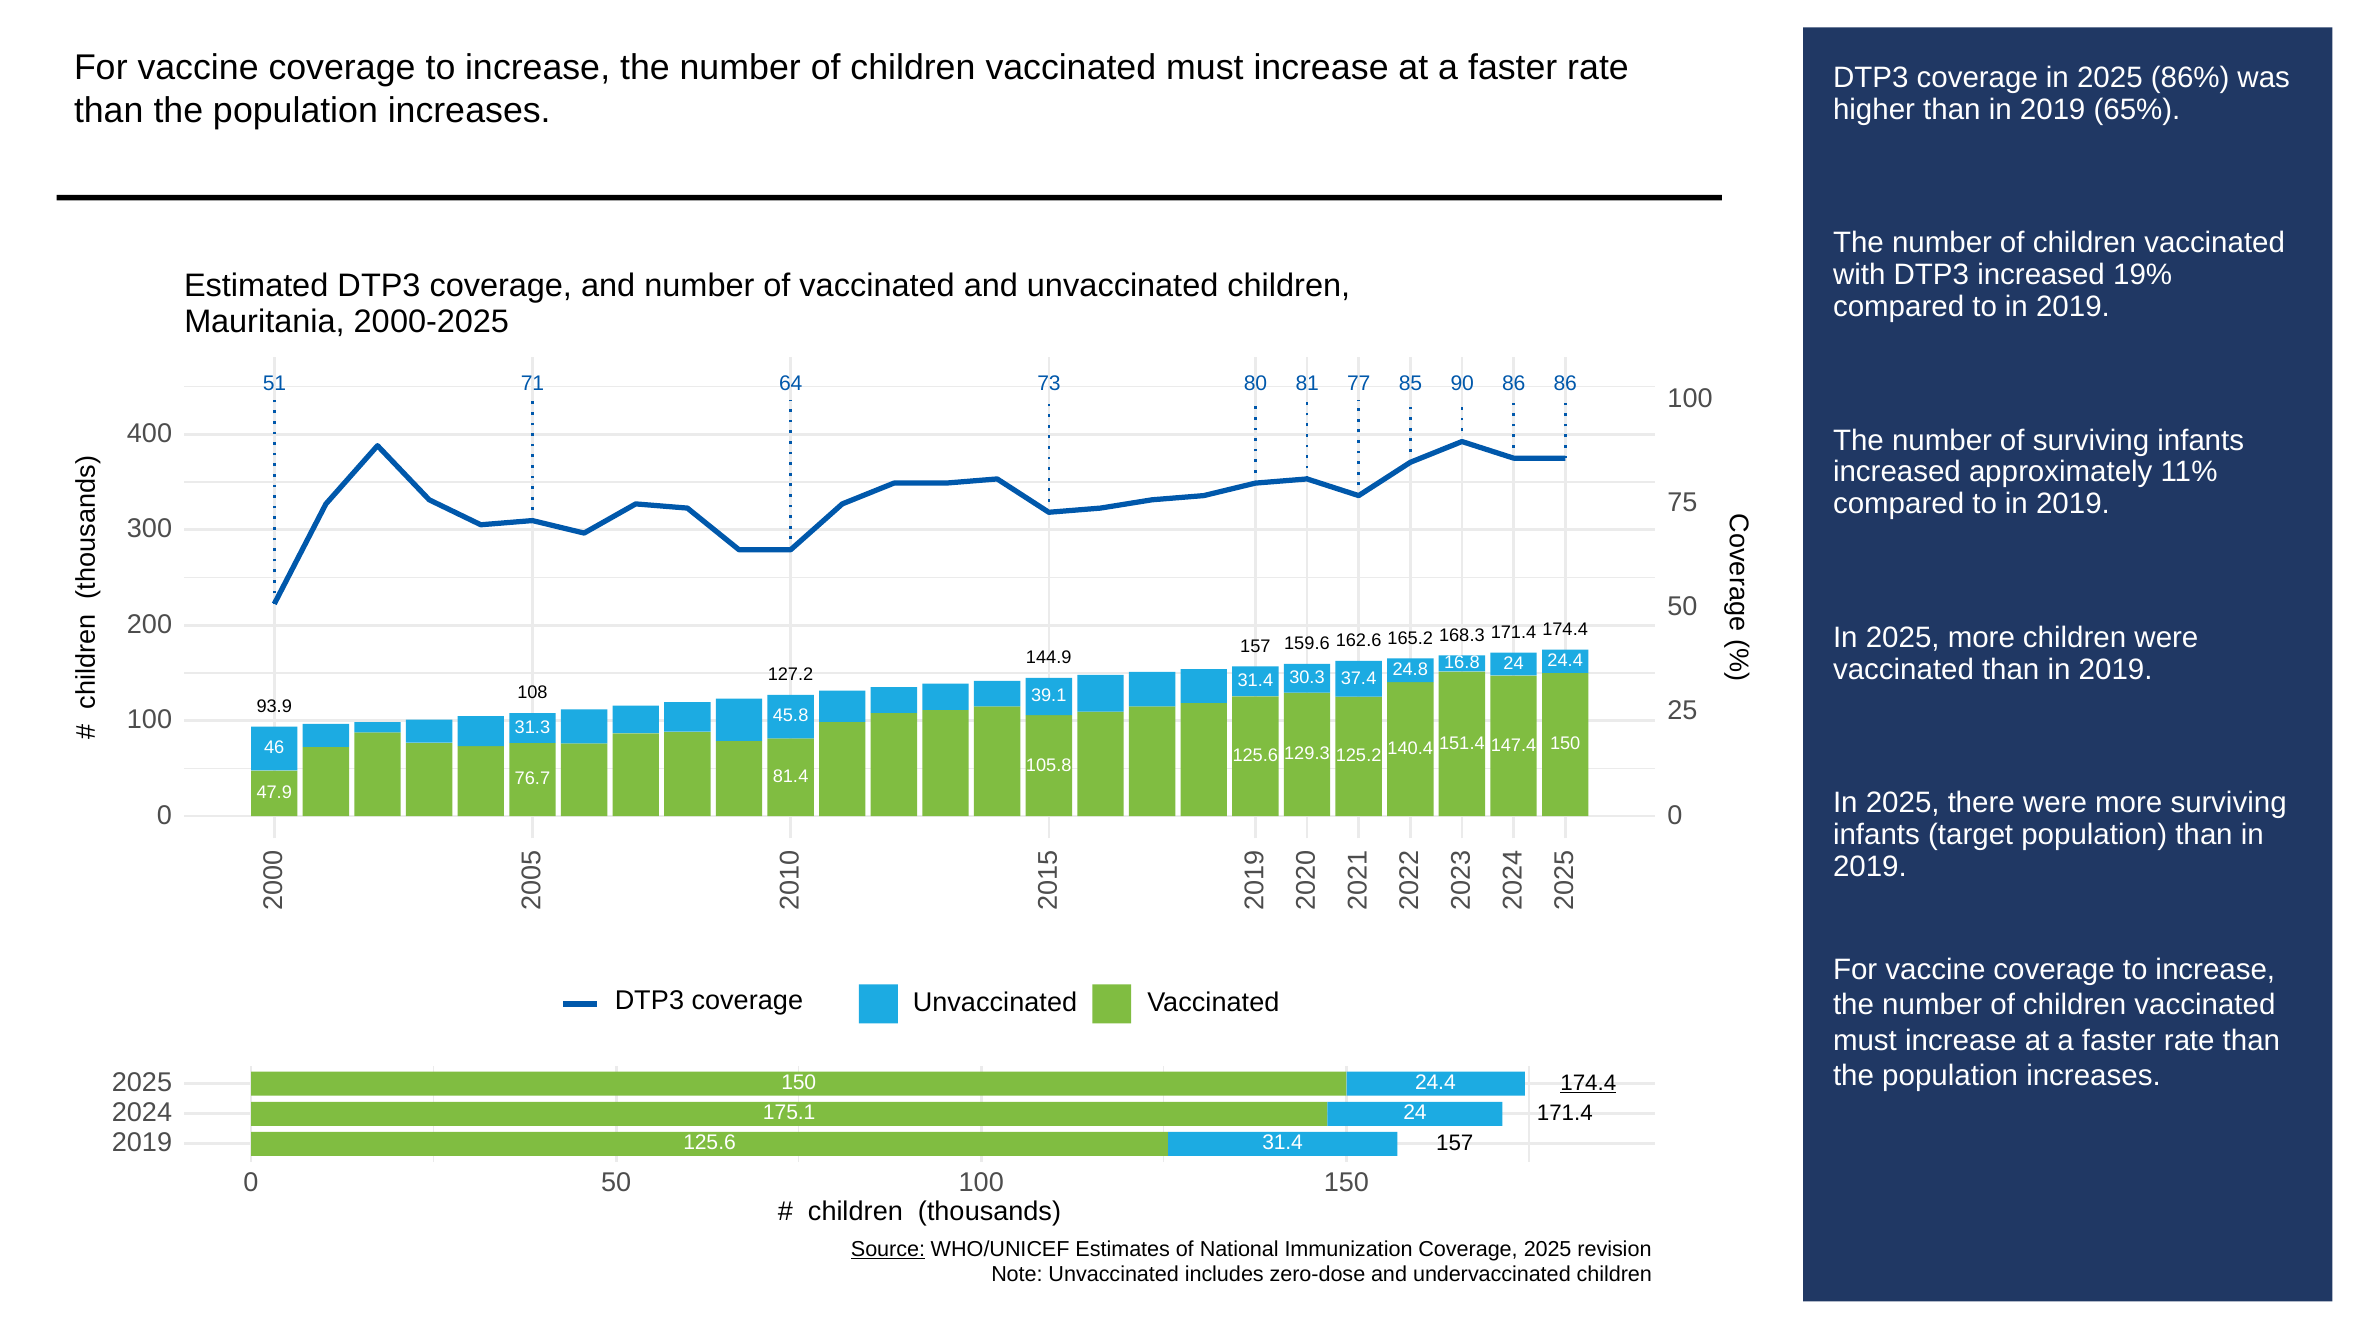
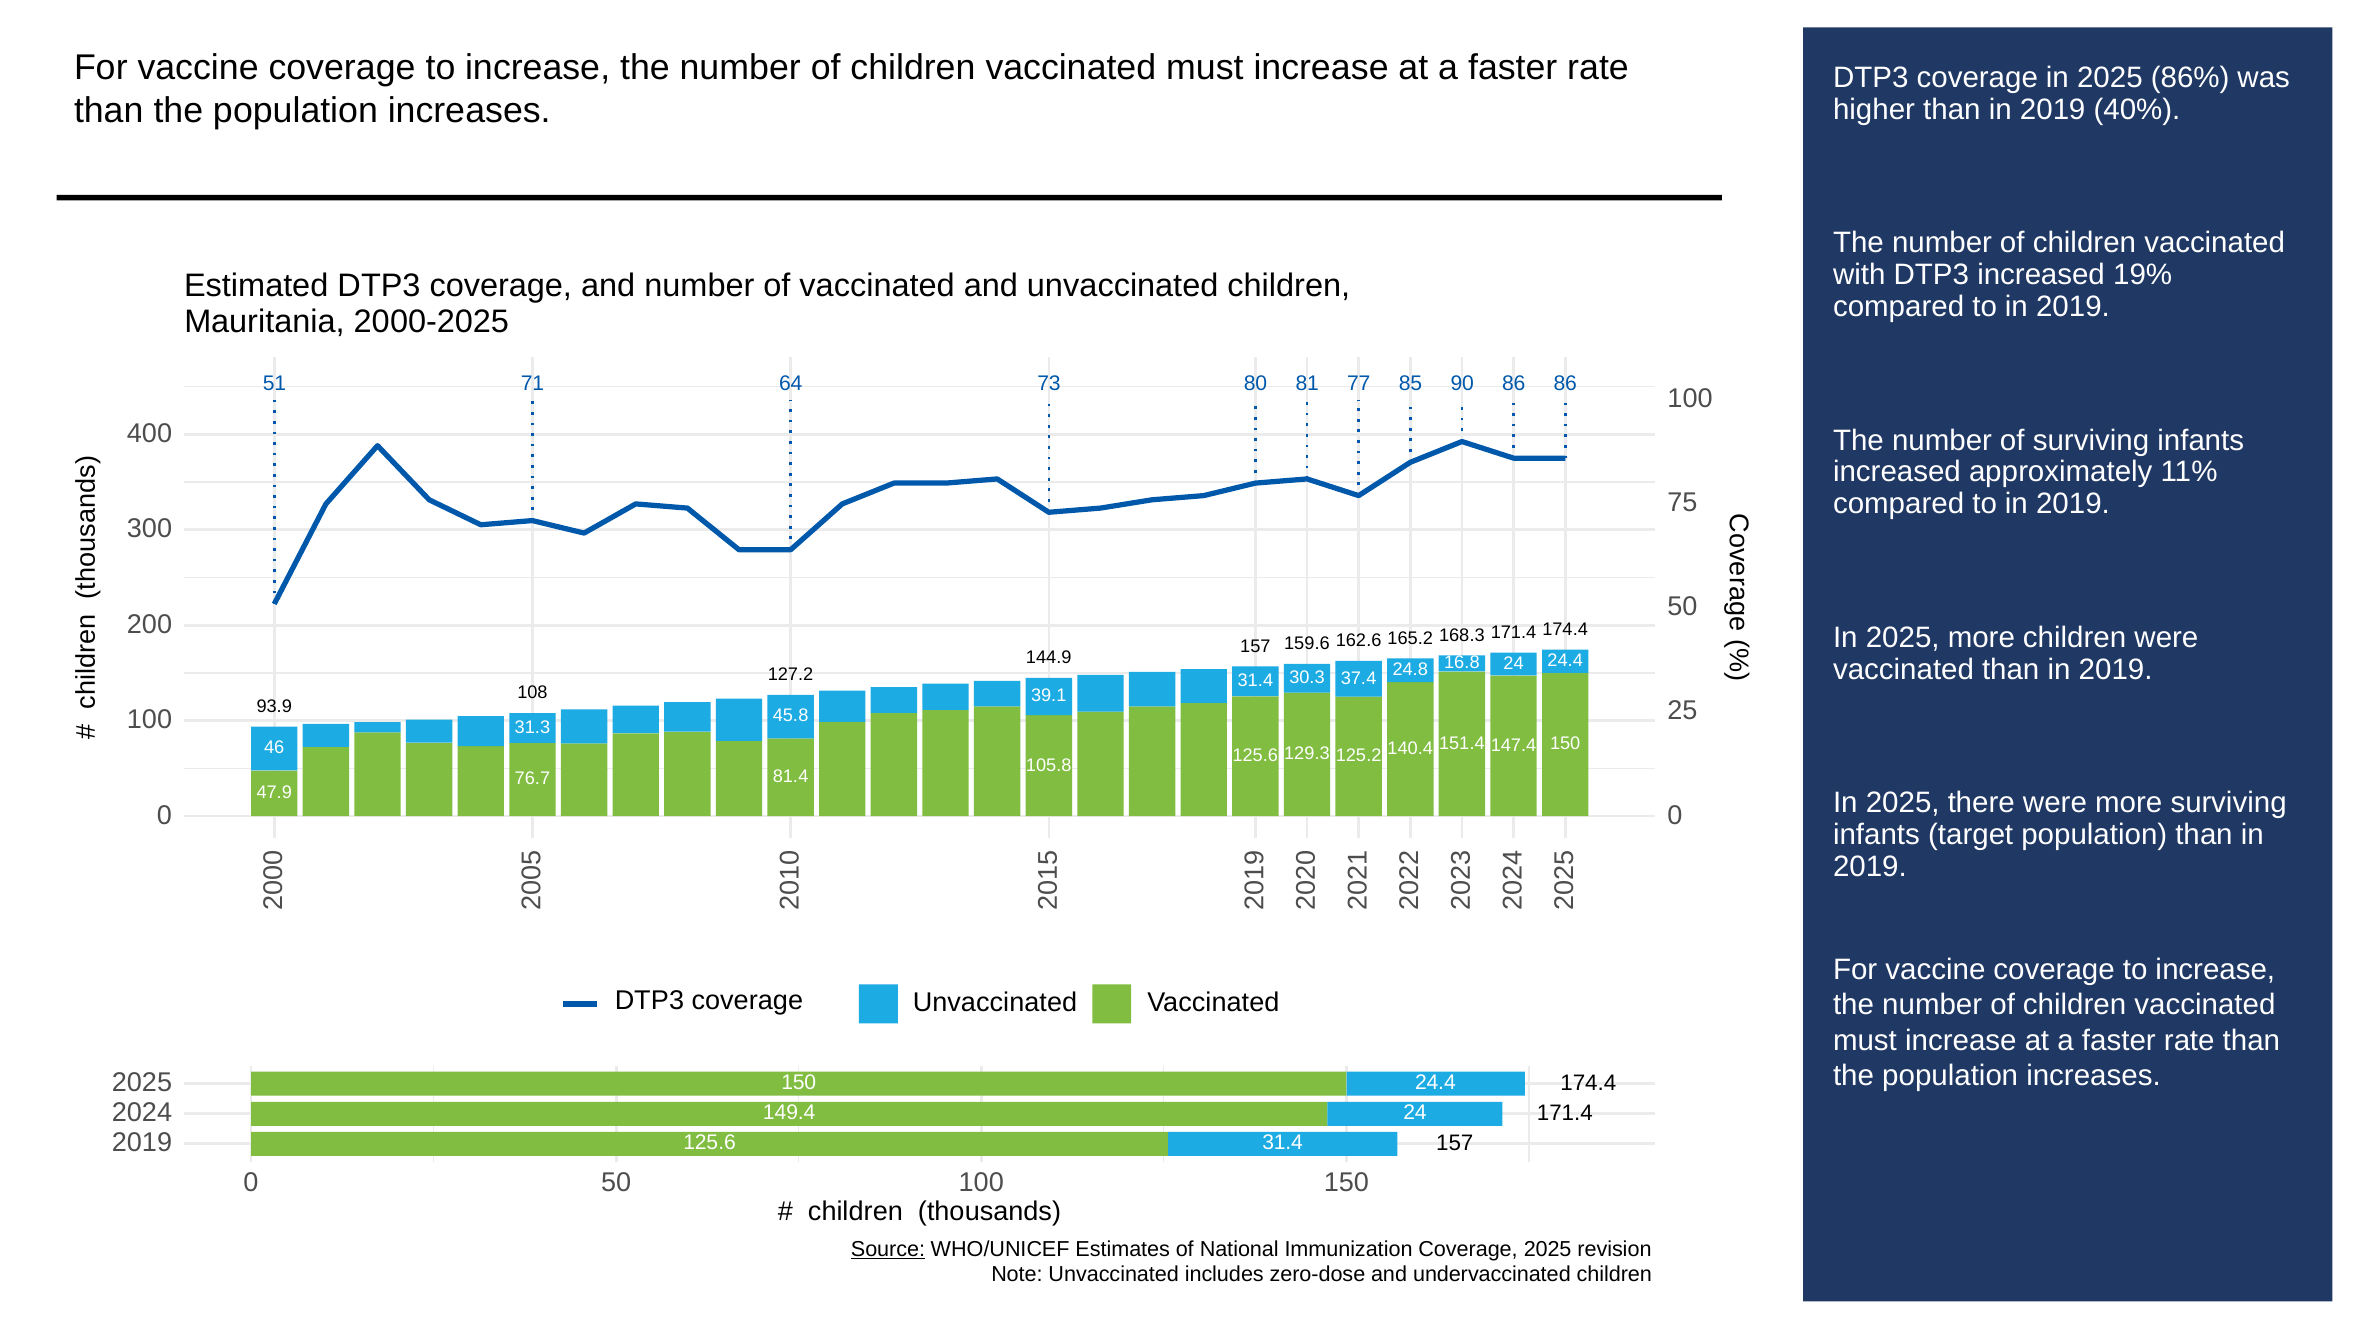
65%: 65% -> 40% (2137, 110)
174.4 underline: present -> none (1588, 1083)
175.1: 175.1 -> 149.4 (789, 1113)
